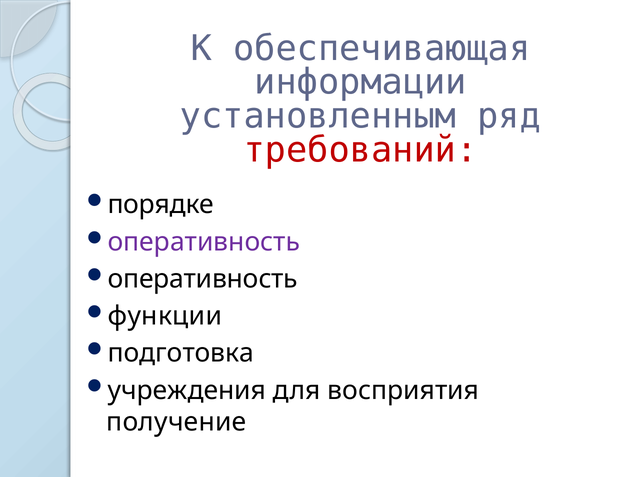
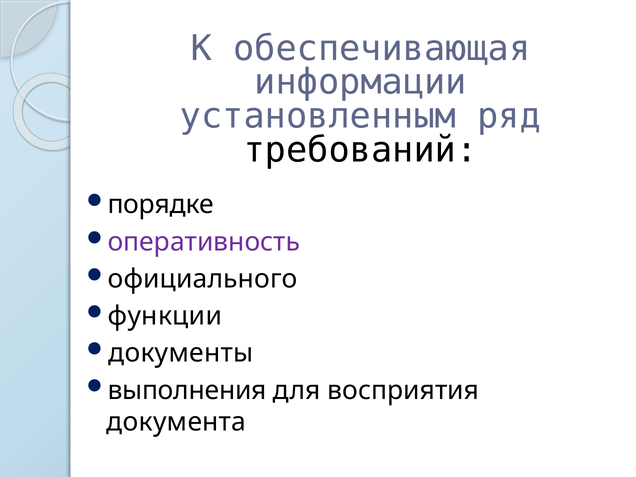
требований colour: red -> black (361, 150)
оперативность: оперативность -> официального (203, 279)
подготовка: подготовка -> документы (181, 353)
учреждения: учреждения -> выполнения (187, 390)
получение: получение -> документа (176, 422)
